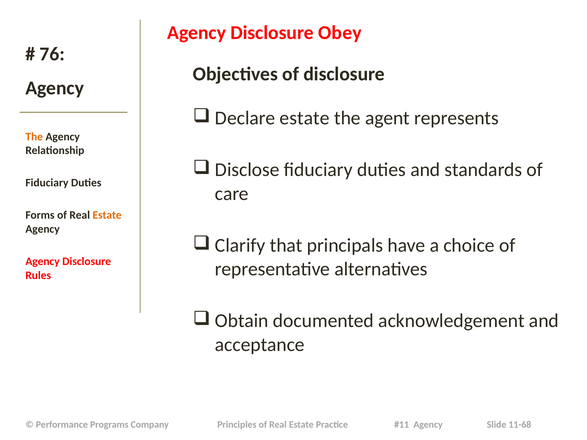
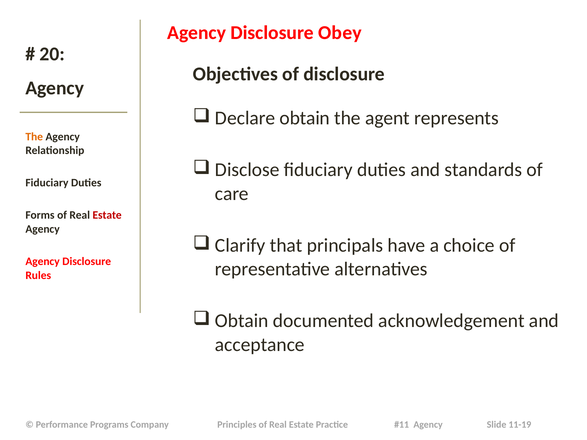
76: 76 -> 20 (52, 54)
estate: estate -> obtain (305, 118)
Estate colour: orange -> red (107, 215)
11-68: 11-68 -> 11-19 (520, 425)
